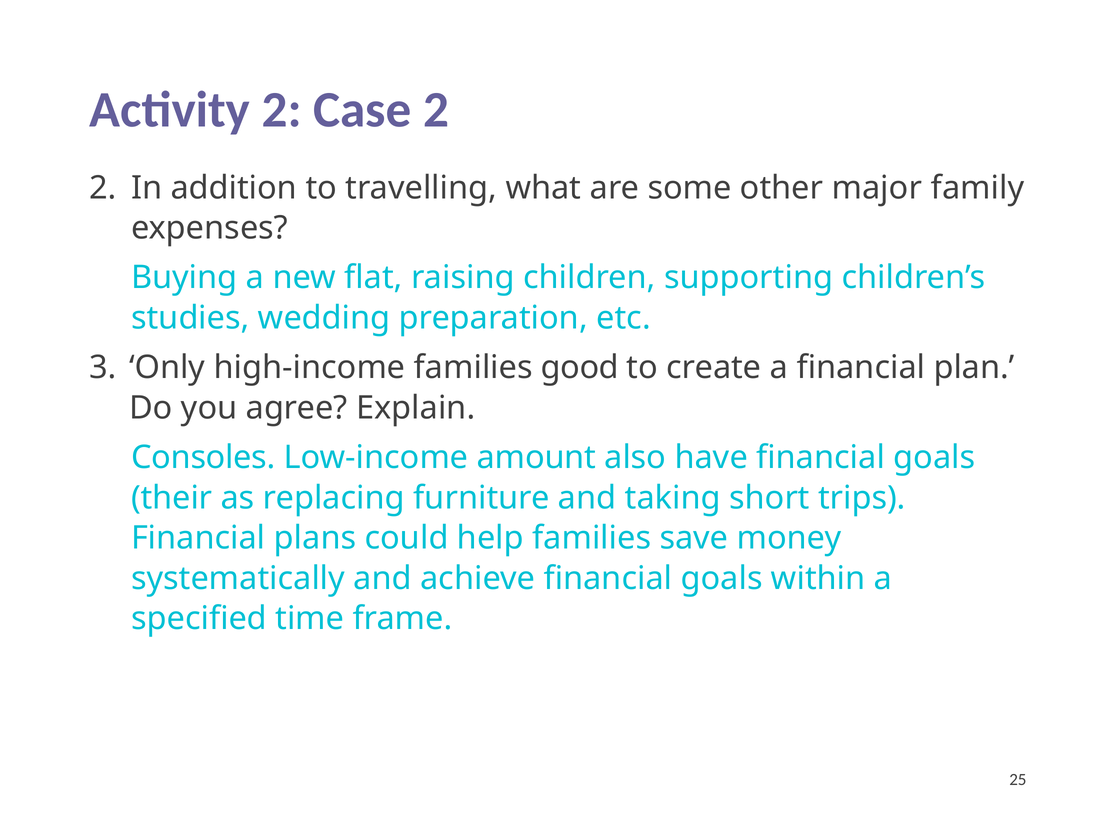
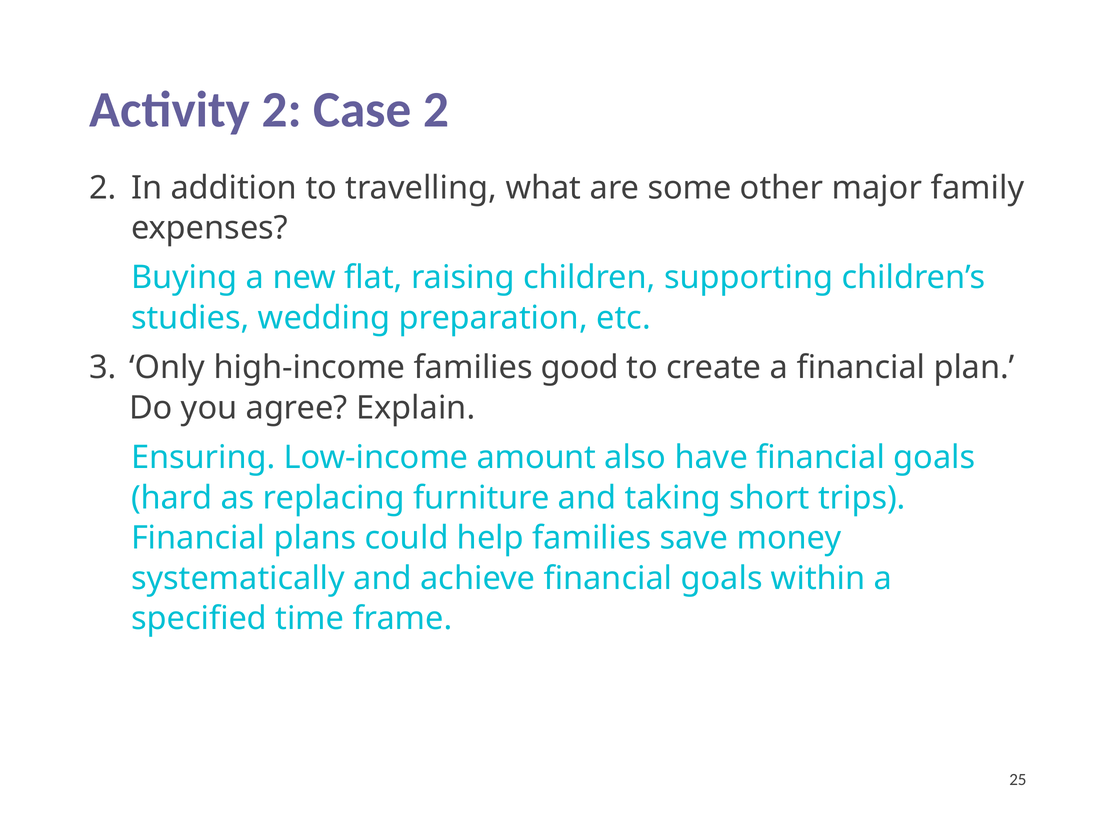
Consoles: Consoles -> Ensuring (203, 457)
their: their -> hard (172, 498)
